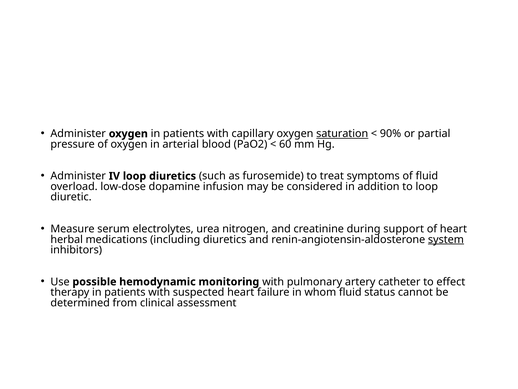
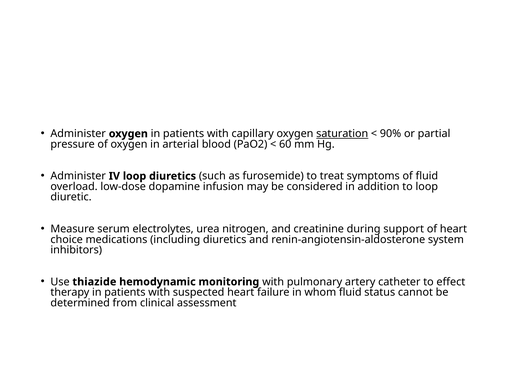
herbal: herbal -> choice (67, 239)
system underline: present -> none (446, 239)
possible: possible -> thiazide (94, 281)
